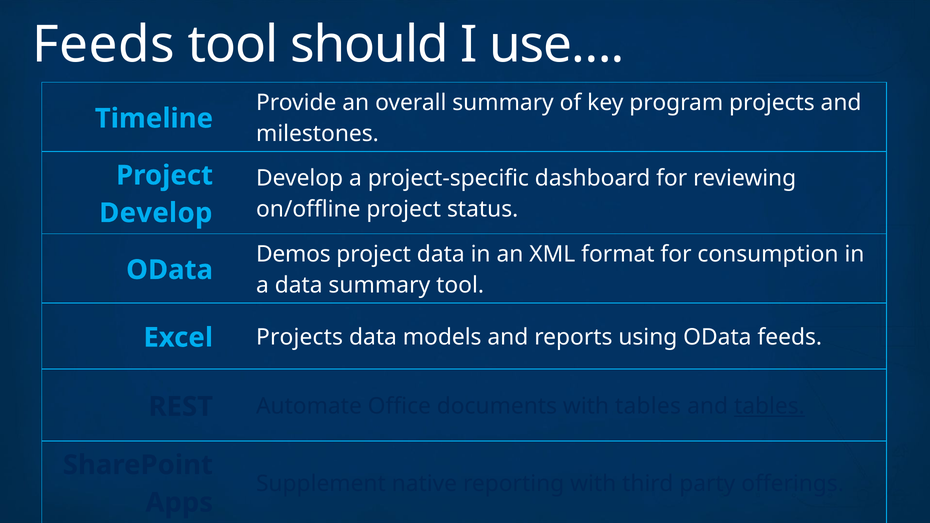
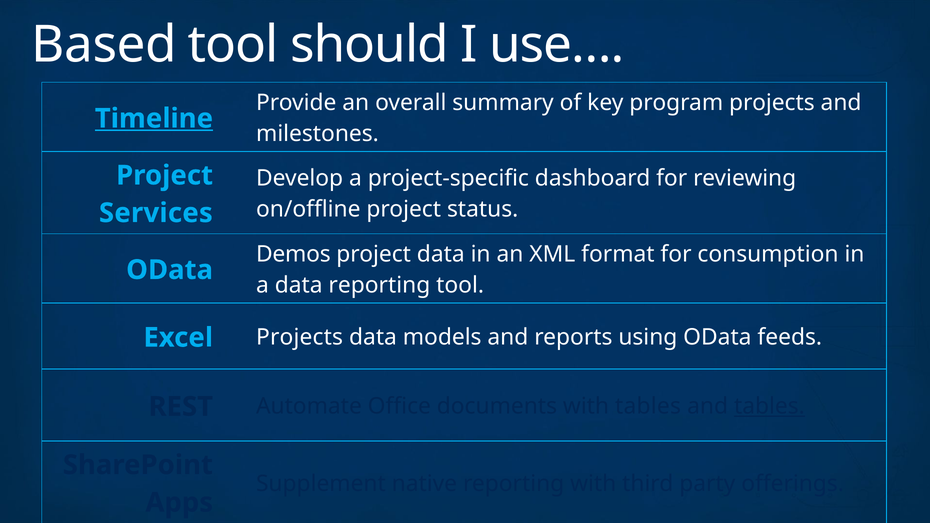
Feeds: Feeds -> Based (104, 45)
Timeline underline: none -> present (154, 119)
Develop: Develop -> Services (156, 213)
data summary: summary -> reporting (379, 285)
